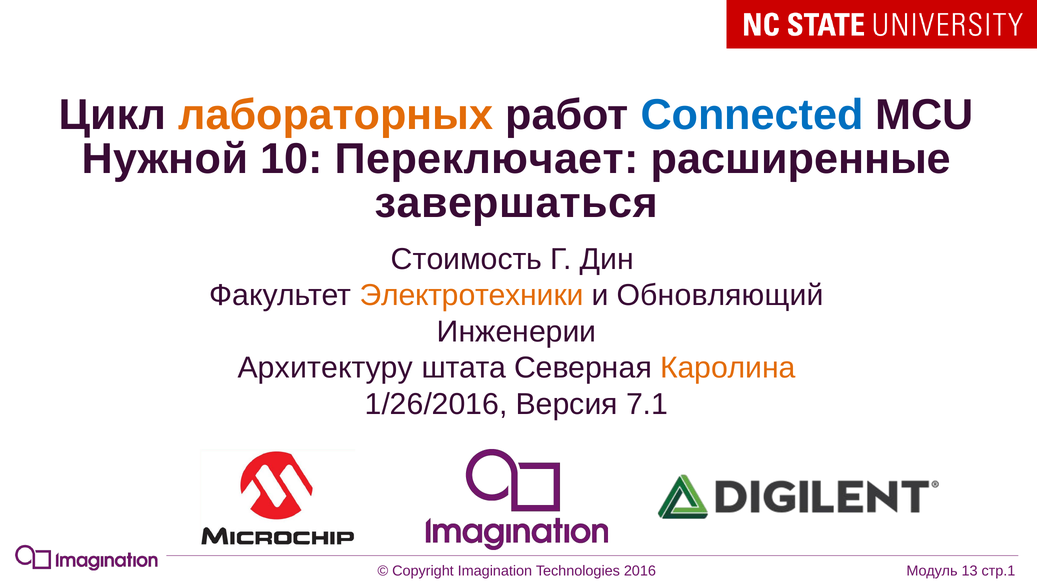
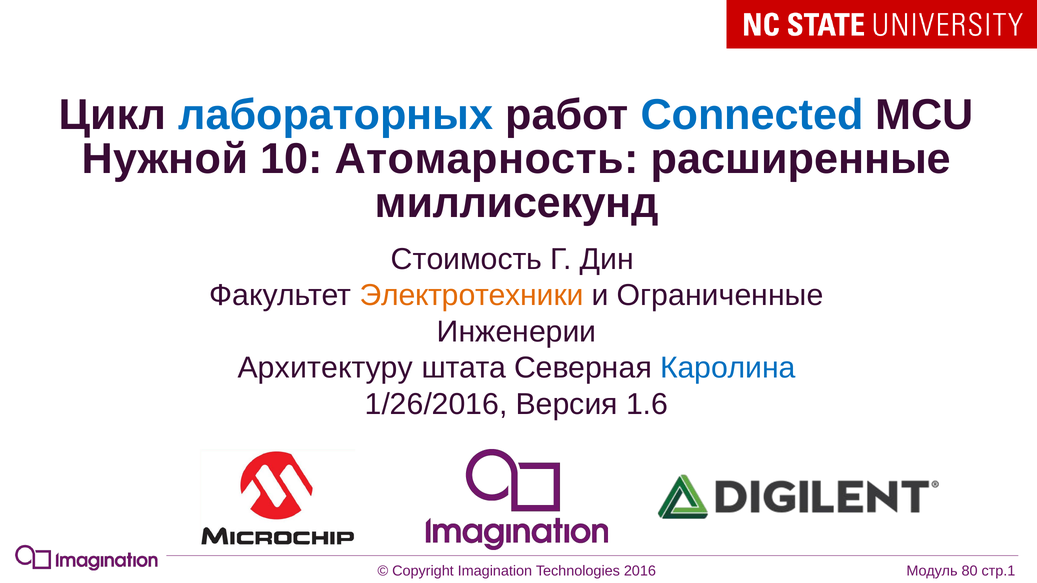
лабораторных colour: orange -> blue (336, 115)
Переключает: Переключает -> Атомарность (487, 159)
завершаться: завершаться -> миллисекунд (517, 203)
Обновляющий: Обновляющий -> Ограниченные (720, 296)
Каролина colour: orange -> blue (728, 368)
7.1: 7.1 -> 1.6 (647, 404)
13: 13 -> 80 (970, 571)
